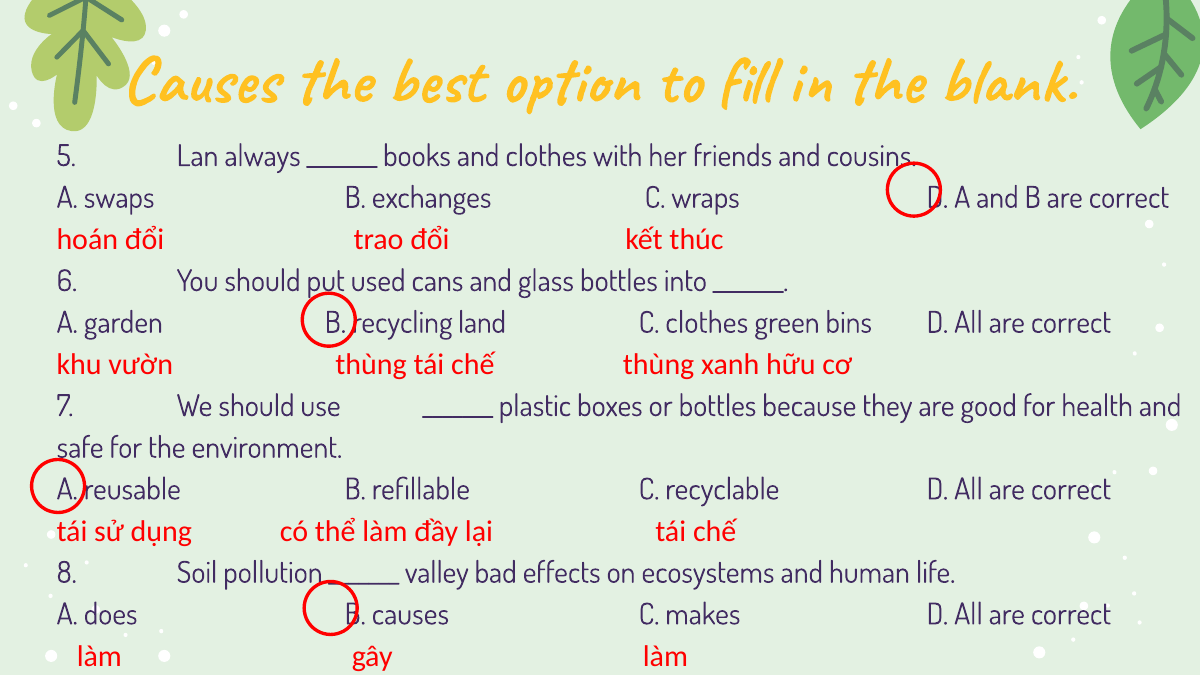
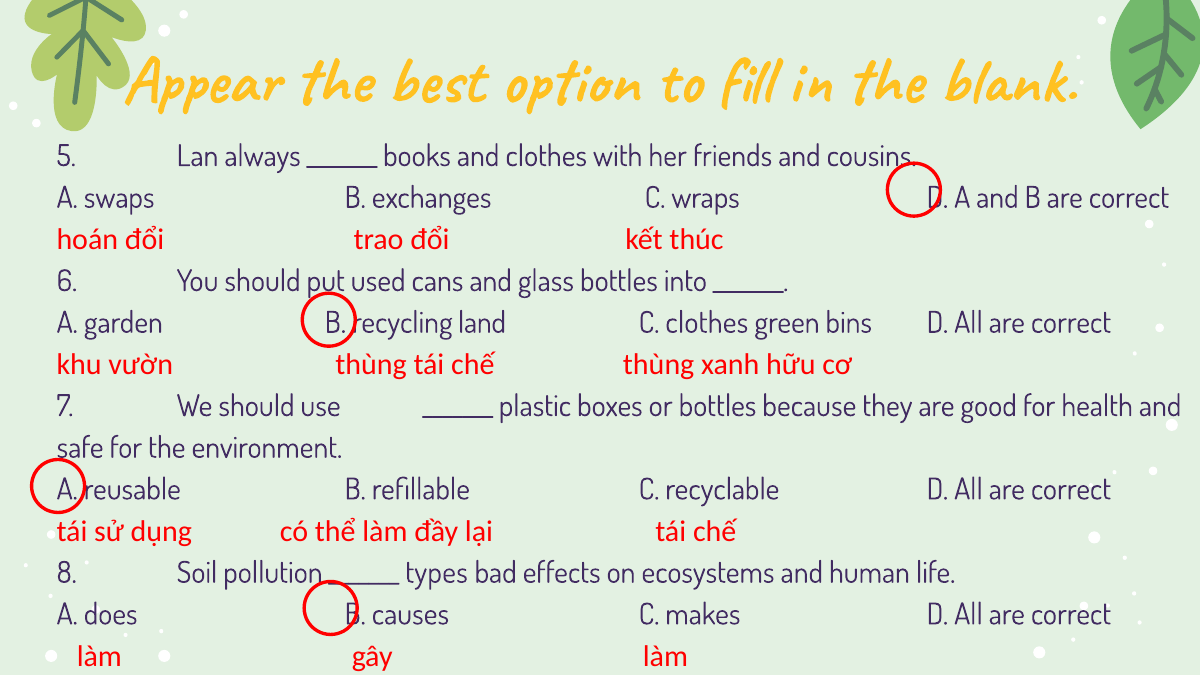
Causes: Causes -> Appear (201, 80)
valley: valley -> types (437, 573)
